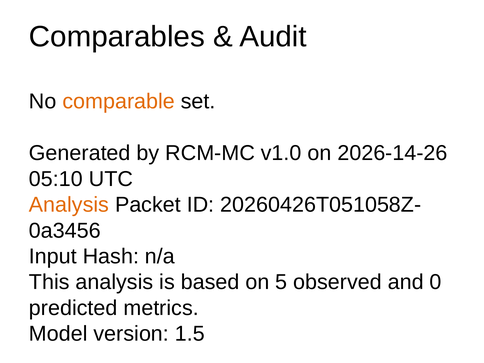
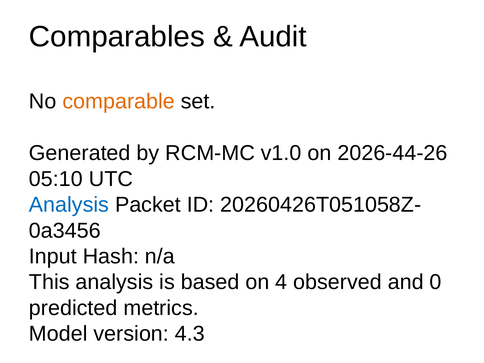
2026-14-26: 2026-14-26 -> 2026-44-26 (392, 153)
Analysis colour: orange -> blue (69, 205)
5: 5 -> 4 (281, 282)
1.5: 1.5 -> 4.3 (190, 334)
